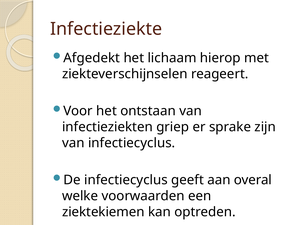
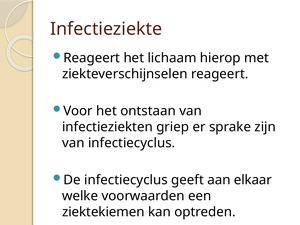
Afgedekt: Afgedekt -> Reageert (92, 58)
overal: overal -> elkaar (253, 180)
